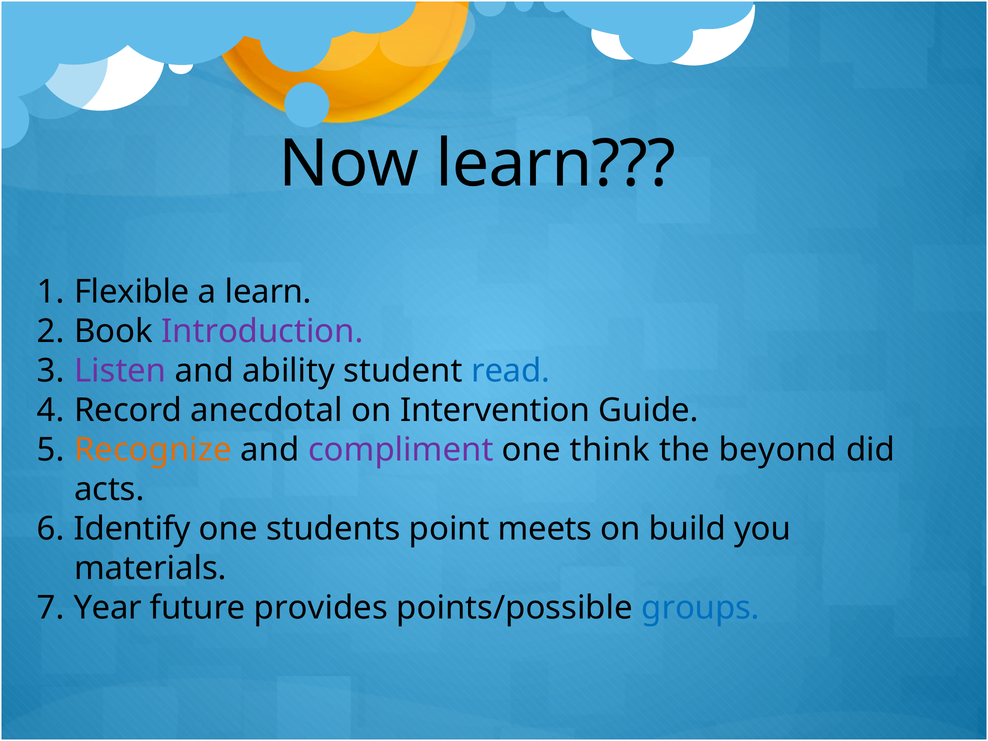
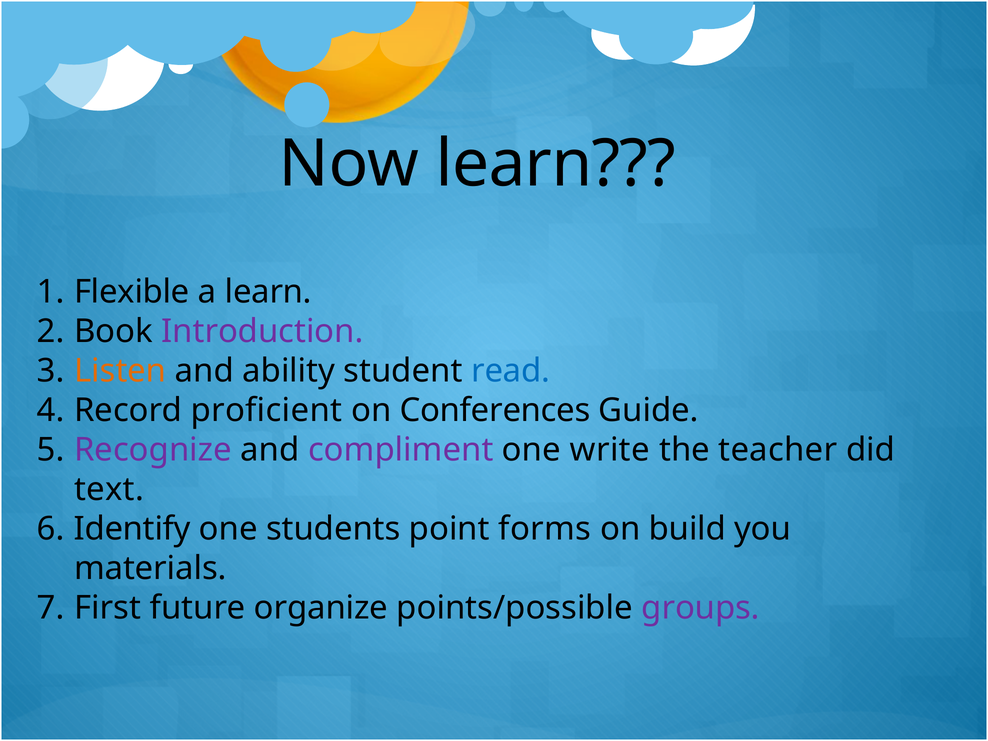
Listen colour: purple -> orange (120, 371)
anecdotal: anecdotal -> proficient (266, 410)
Intervention: Intervention -> Conferences (495, 410)
Recognize colour: orange -> purple (153, 450)
think: think -> write (610, 450)
beyond: beyond -> teacher (778, 450)
acts: acts -> text (109, 489)
meets: meets -> forms (545, 529)
Year: Year -> First (108, 608)
provides: provides -> organize (321, 608)
groups colour: blue -> purple (701, 608)
